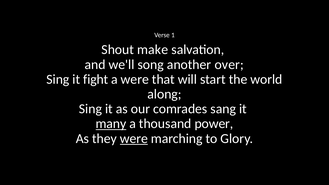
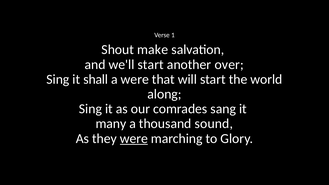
we'll song: song -> start (151, 65)
fight: fight -> shall (96, 79)
many underline: present -> none (111, 124)
power: power -> sound (214, 124)
